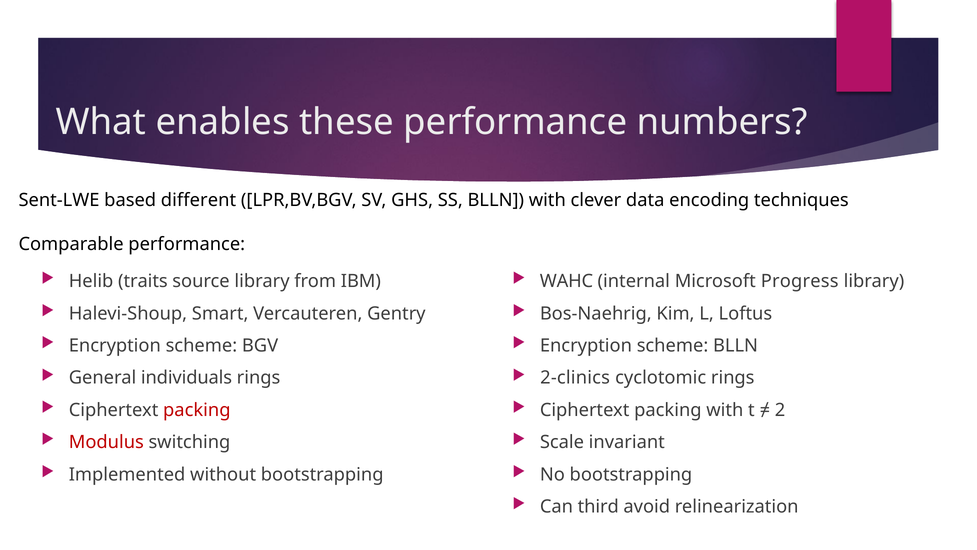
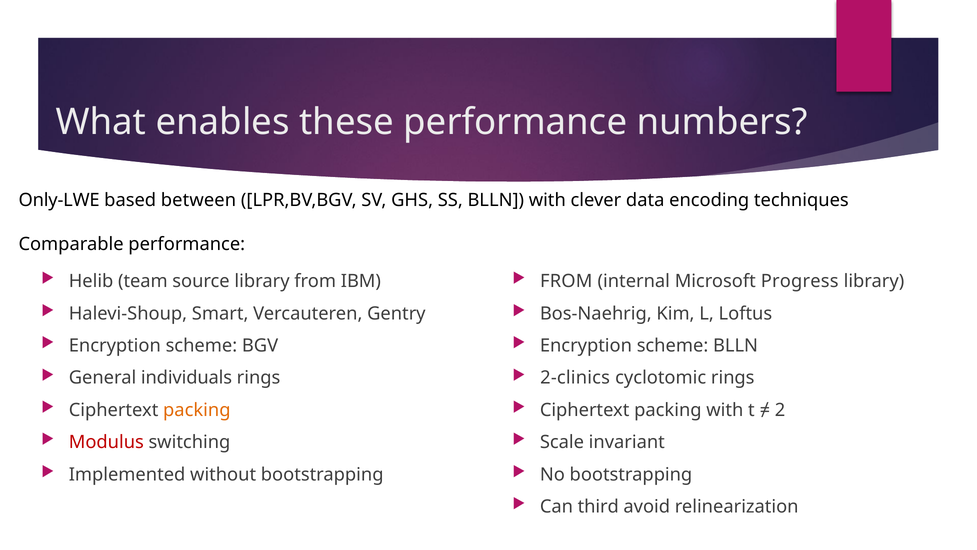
Sent-LWE: Sent-LWE -> Only-LWE (59, 200)
different: different -> between (198, 200)
traits: traits -> team (143, 281)
WAHC: WAHC -> FROM (566, 281)
packing colour: red -> orange (197, 410)
